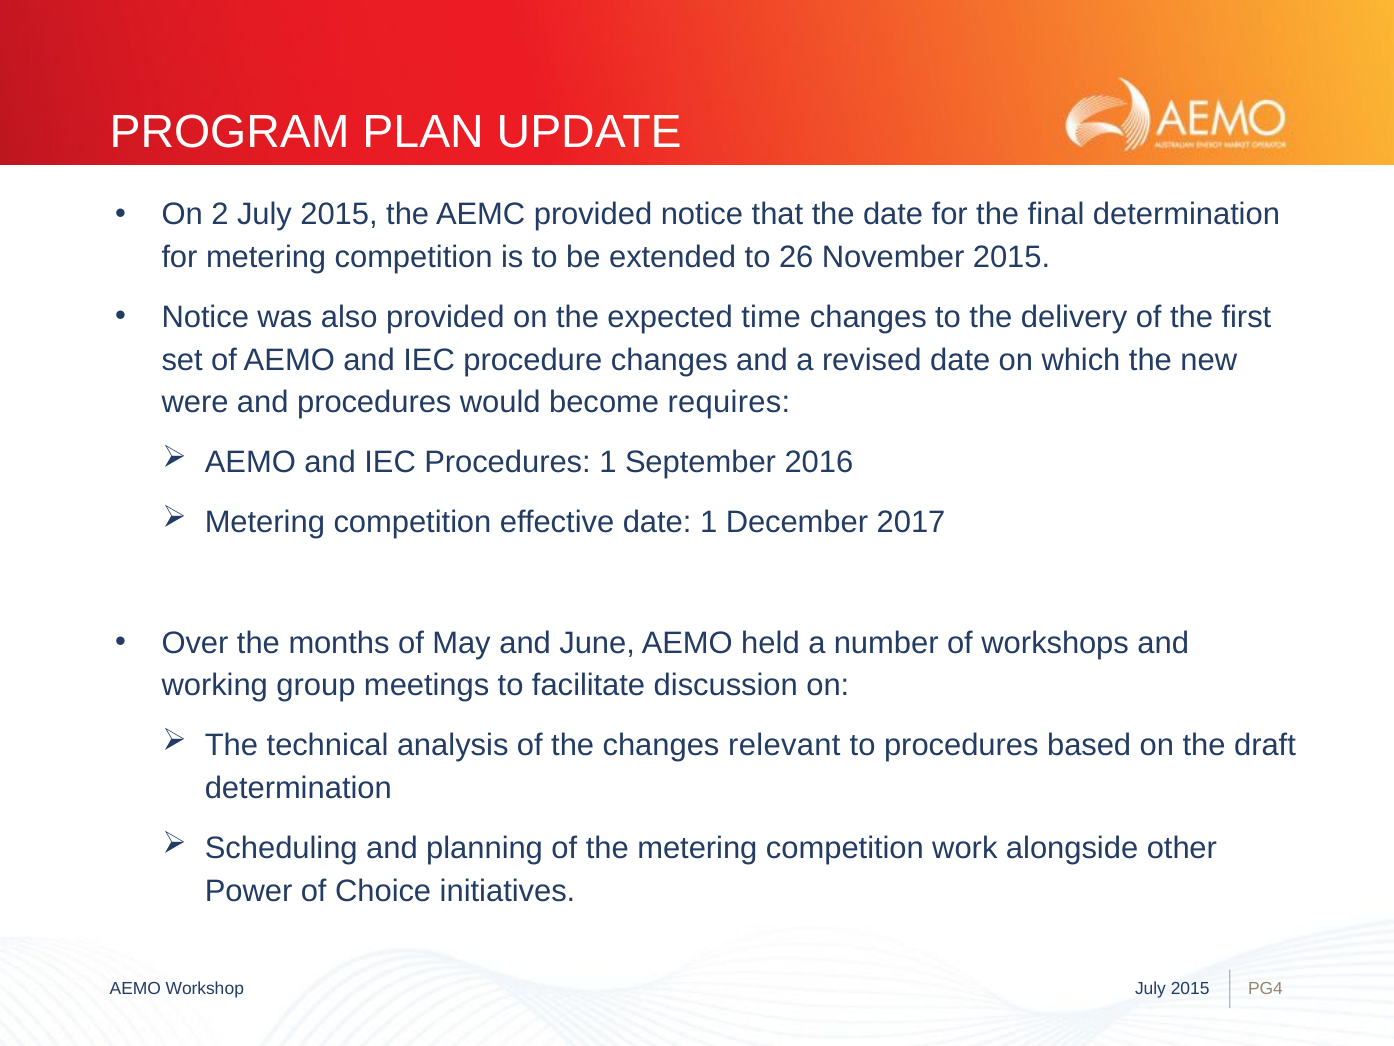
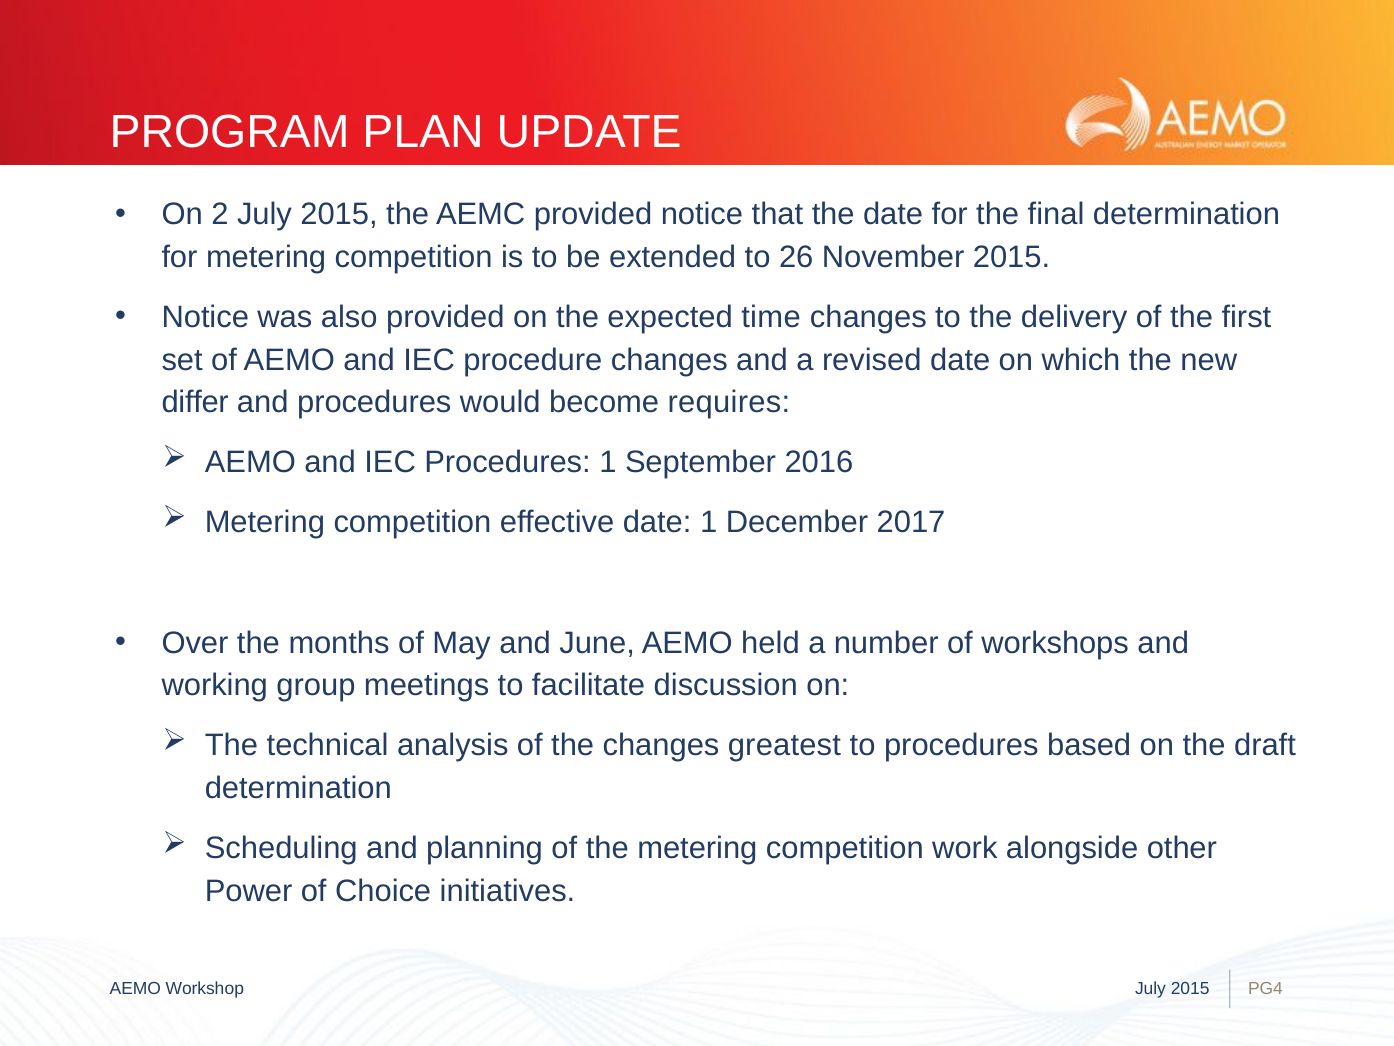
were: were -> differ (195, 402)
relevant: relevant -> greatest (784, 745)
